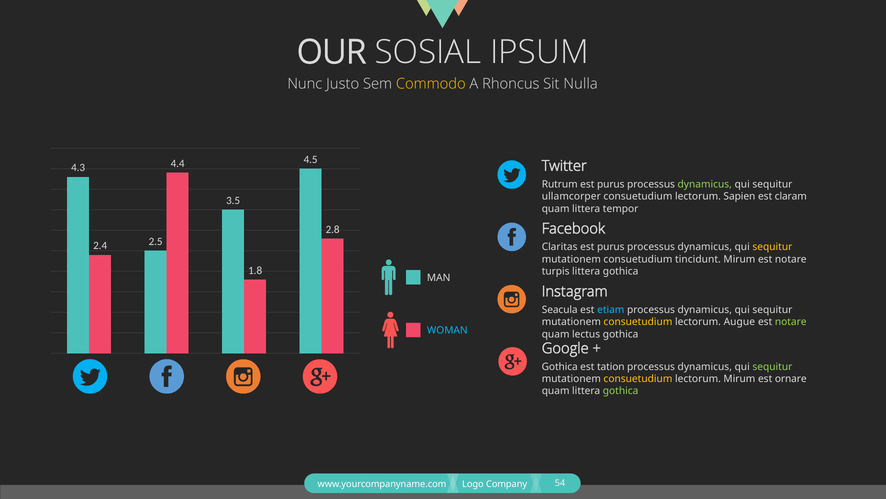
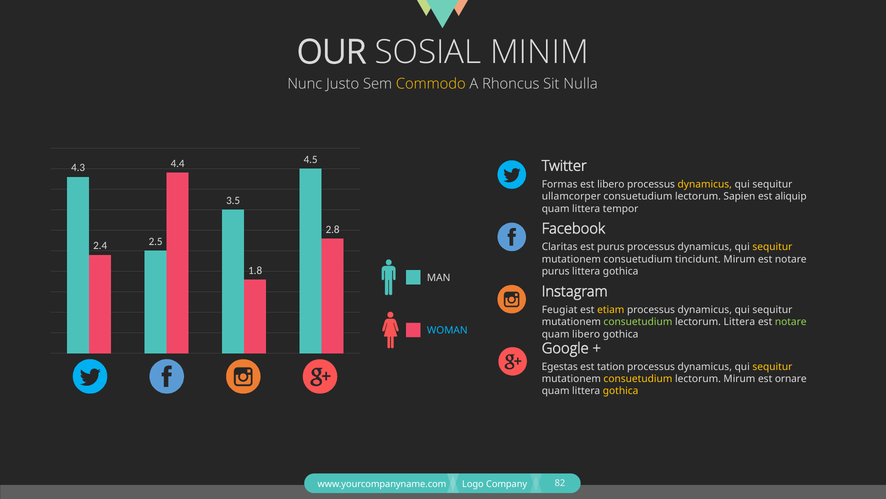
IPSUM: IPSUM -> MINIM (539, 52)
Rutrum: Rutrum -> Formas (560, 184)
purus: purus -> libero (611, 184)
dynamicus colour: light green -> yellow (705, 184)
claram: claram -> aliquip (791, 196)
turpis: turpis -> purus (556, 271)
Seacula: Seacula -> Feugiat (560, 309)
etiam colour: light blue -> yellow (611, 309)
consuetudium colour: yellow -> light green (638, 322)
lectorum Augue: Augue -> Littera (739, 322)
quam lectus: lectus -> libero (586, 334)
Gothica: Gothica -> Egestas (560, 366)
sequitur colour: light green -> yellow (772, 366)
gothica colour: light green -> yellow (621, 391)
54: 54 -> 82 (560, 483)
